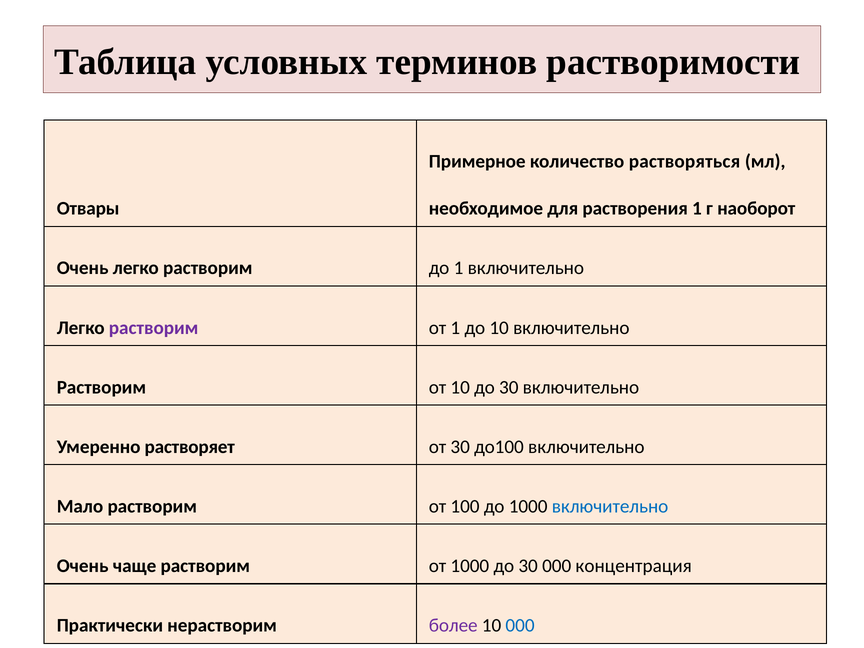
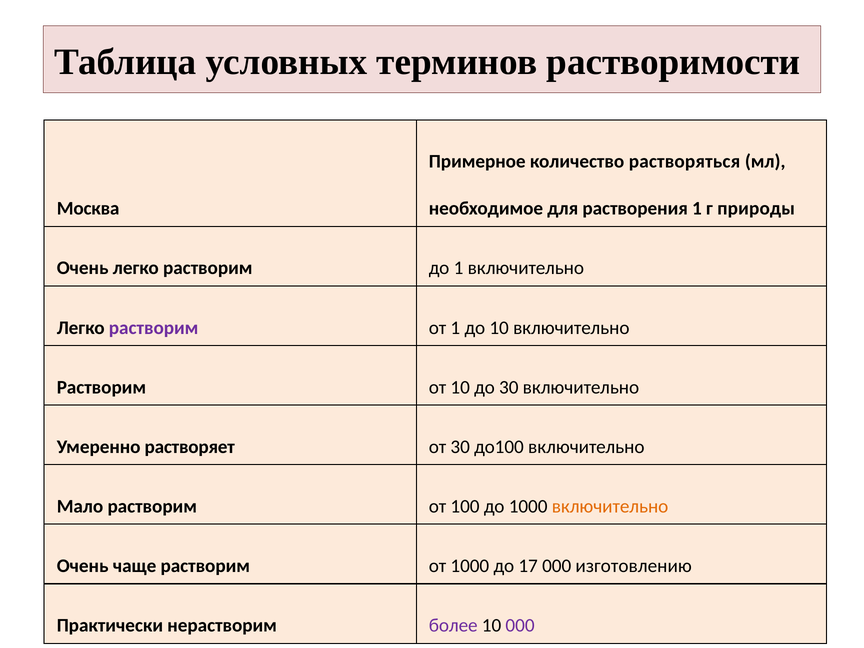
Отвары: Отвары -> Москва (88, 209)
наоборот: наоборот -> природы (756, 209)
включительно colour: blue -> orange (610, 506)
1000 до 30: 30 -> 17 (528, 566)
концентрация: концентрация -> изготовлению (634, 566)
000 colour: blue -> purple (520, 626)
